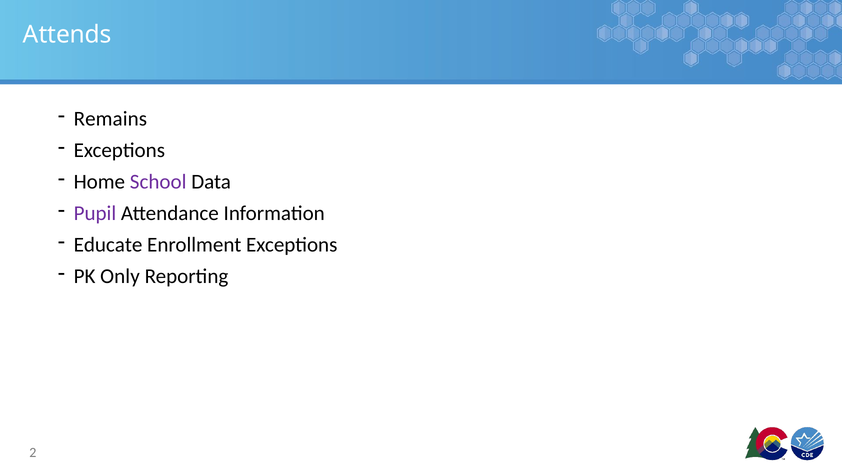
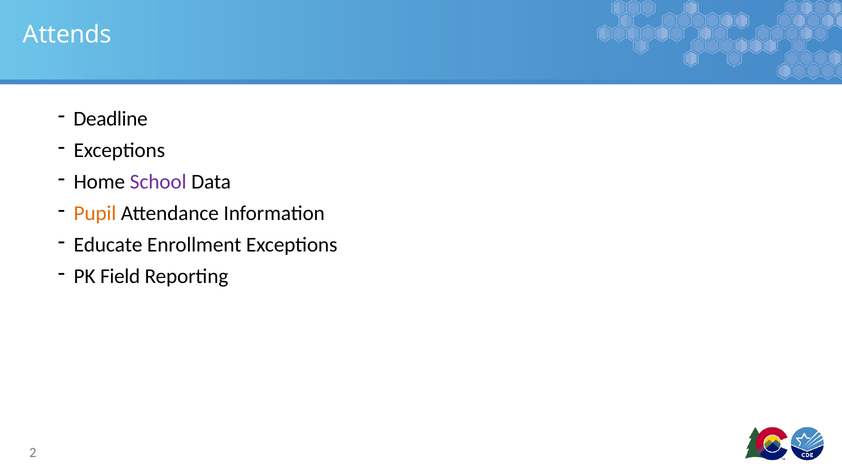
Remains: Remains -> Deadline (111, 119)
Pupil colour: purple -> orange (95, 213)
Only: Only -> Field (120, 276)
